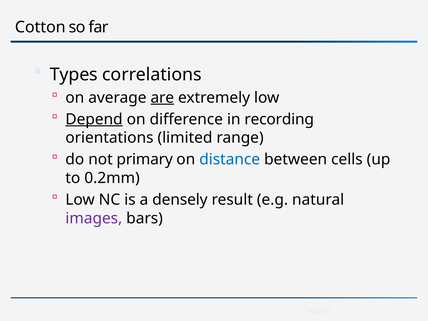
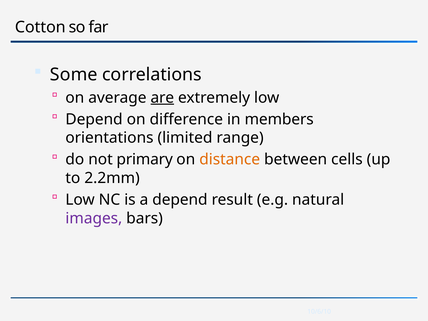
Types: Types -> Some (74, 75)
Depend underline: present -> none (94, 119)
recording: recording -> members (279, 119)
distance colour: blue -> orange (230, 160)
0.2mm: 0.2mm -> 2.2mm (112, 178)
a densely: densely -> depend (180, 200)
